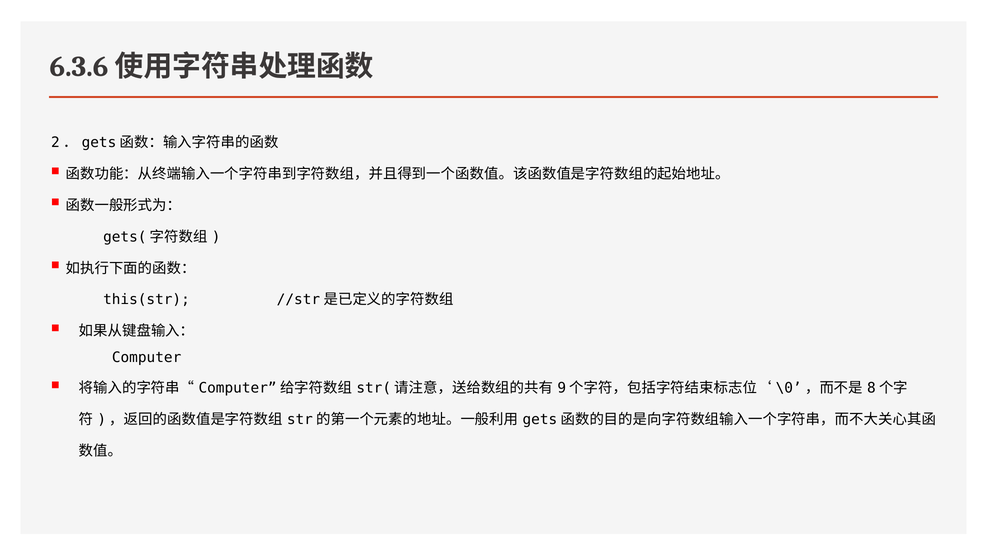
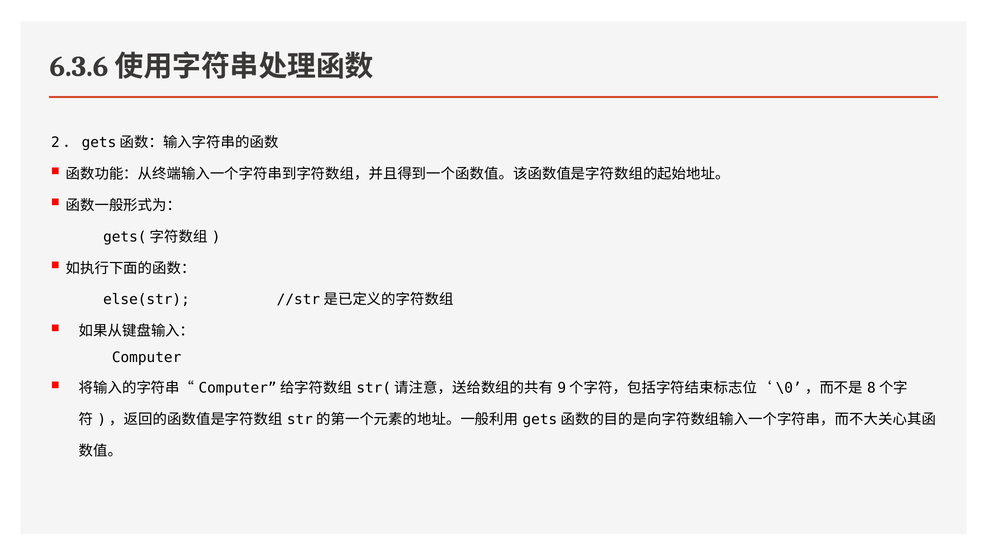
this(str: this(str -> else(str (146, 300)
